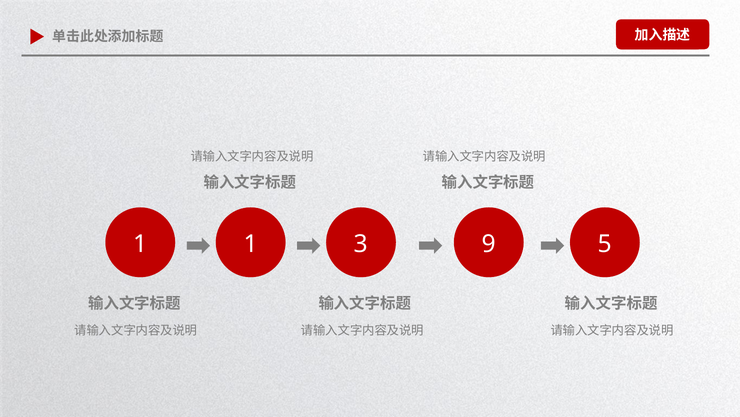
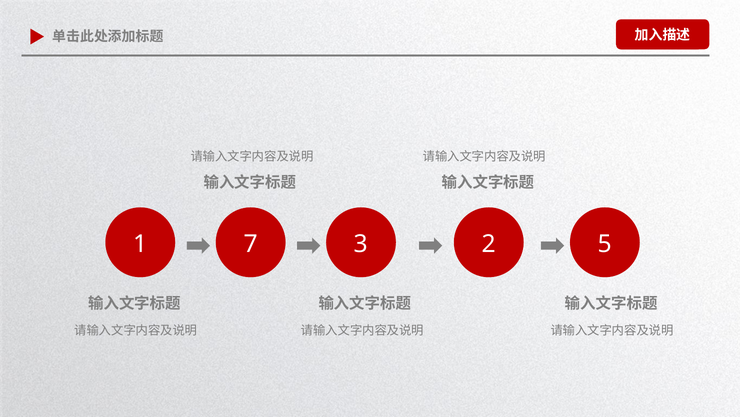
1 1: 1 -> 7 (251, 244)
9: 9 -> 2 (489, 244)
